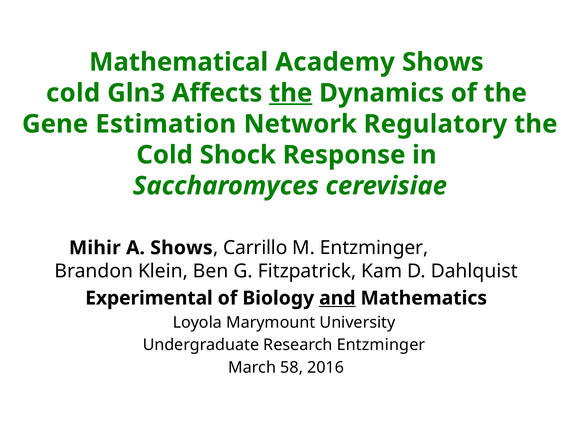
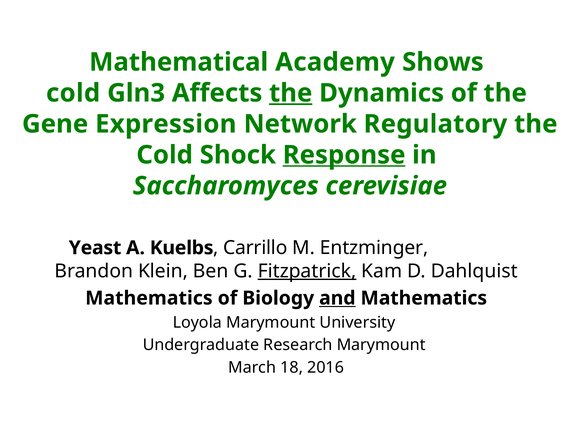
Estimation: Estimation -> Expression (166, 124)
Response underline: none -> present (344, 155)
Mihir: Mihir -> Yeast (95, 248)
A Shows: Shows -> Kuelbs (182, 248)
Fitzpatrick underline: none -> present (307, 271)
Experimental: Experimental -> Mathematics (149, 298)
Research Entzminger: Entzminger -> Marymount (381, 345)
58: 58 -> 18 (292, 368)
